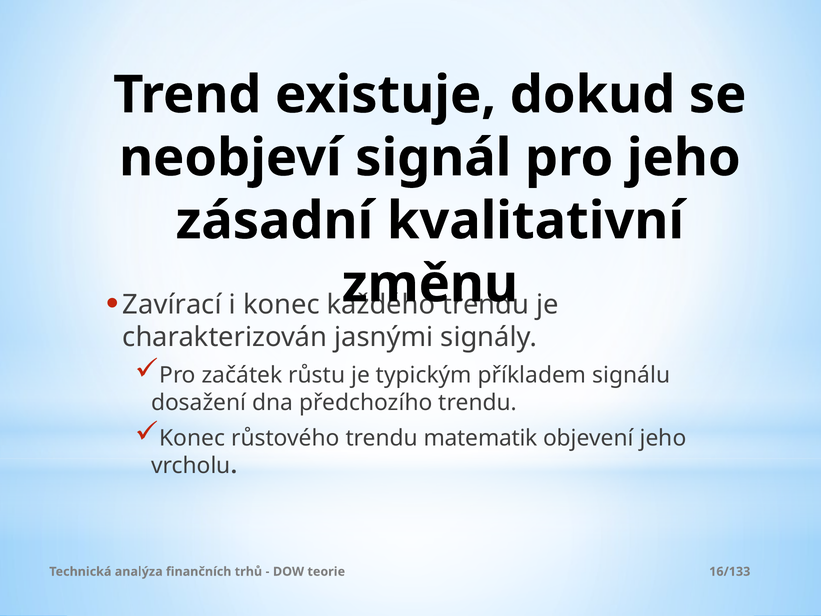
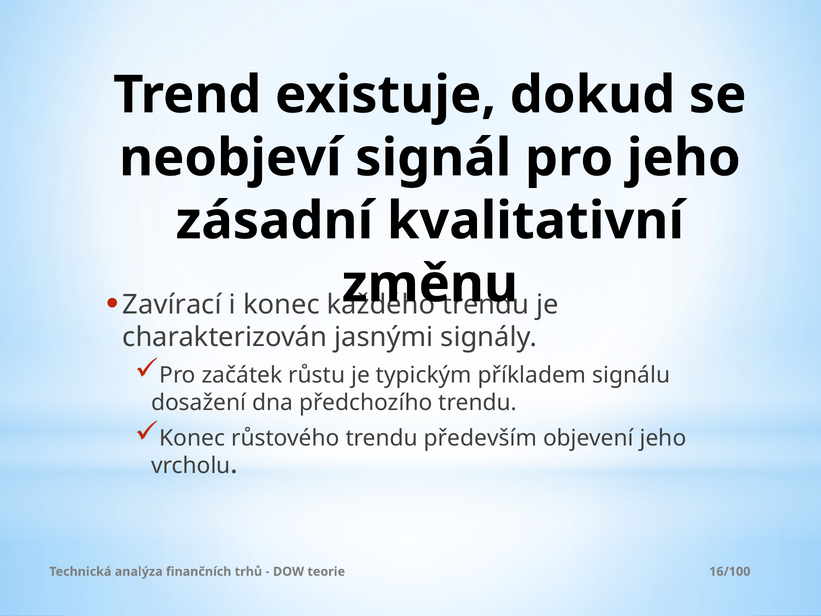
matematik: matematik -> především (480, 438)
16/133: 16/133 -> 16/100 (730, 571)
